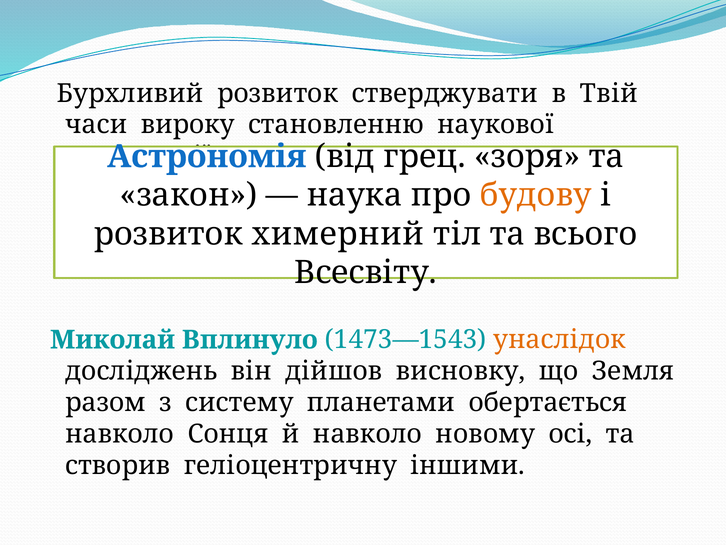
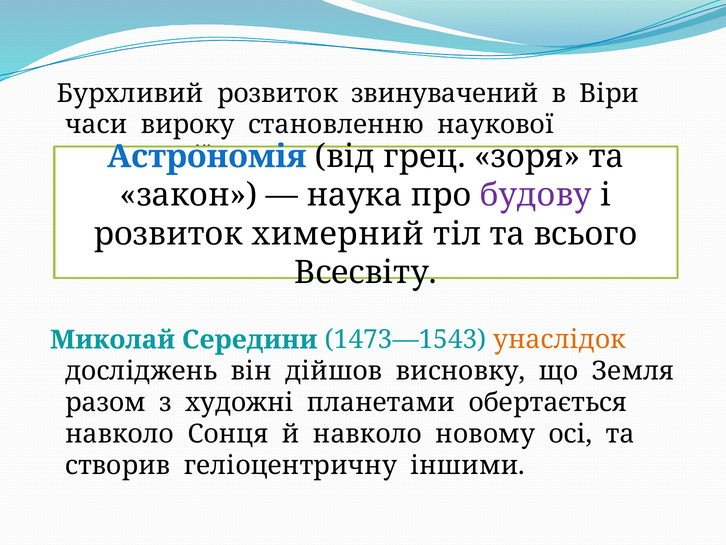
стверджувати: стверджувати -> звинувачений (445, 93)
Твій: Твій -> Віри (609, 93)
будову colour: orange -> purple (536, 195)
Вплинуло: Вплинуло -> Середини (250, 340)
систему: систему -> художні (239, 402)
